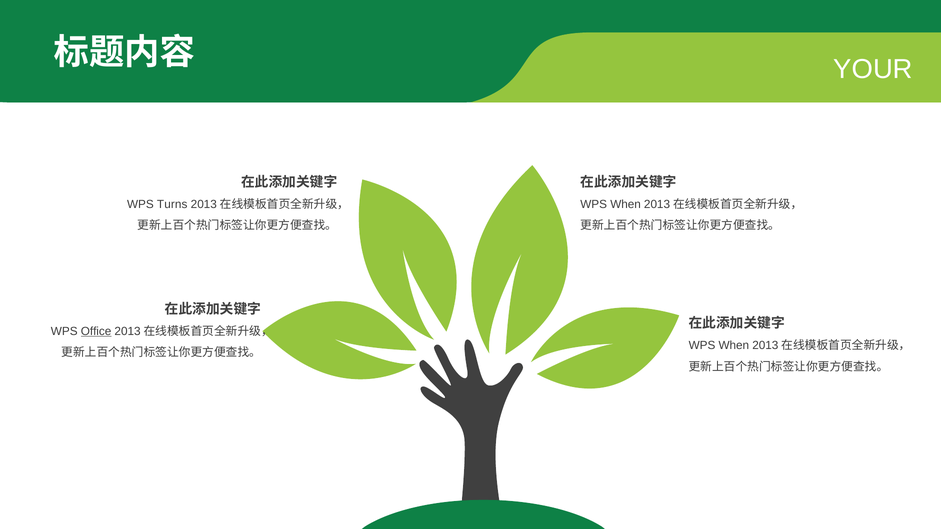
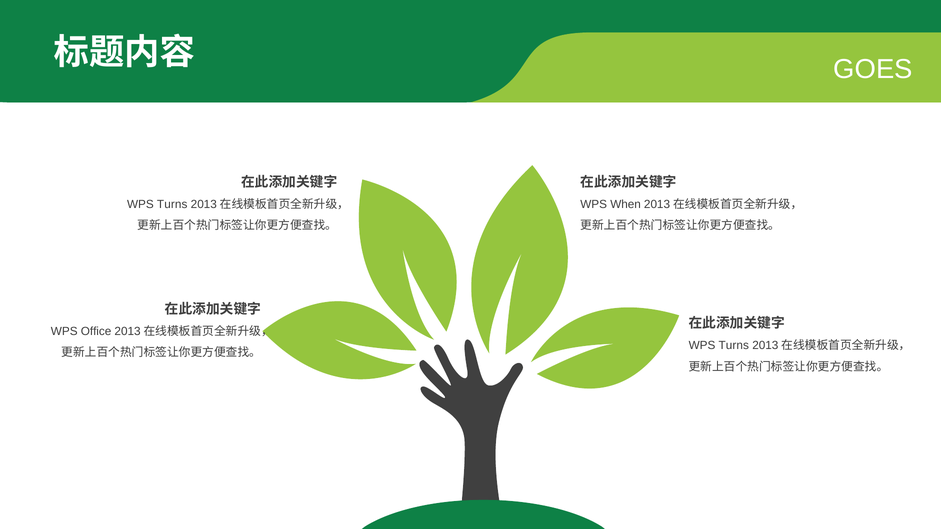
YOUR: YOUR -> GOES (873, 69)
Office underline: present -> none (96, 331)
When: When -> Turns (734, 346)
